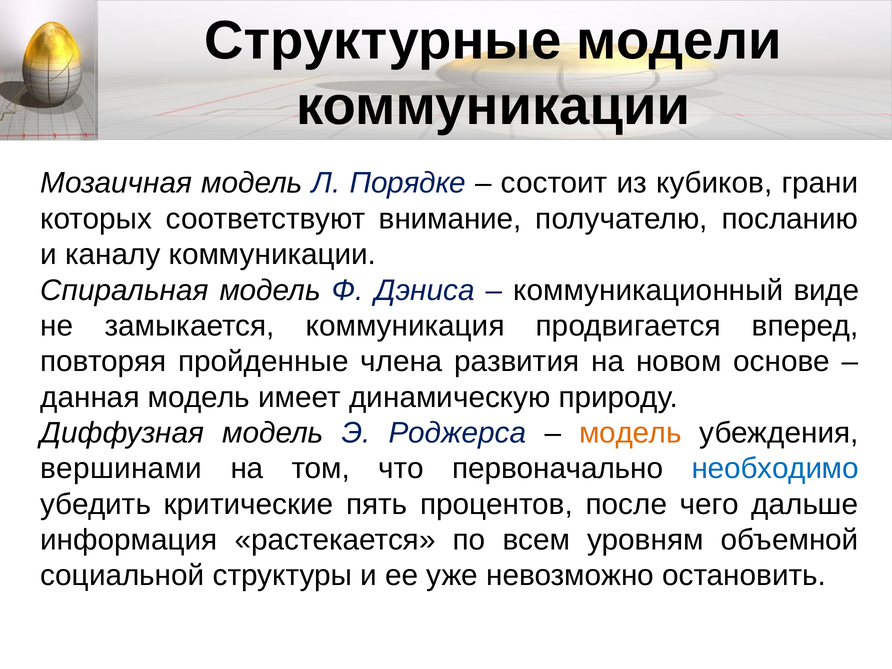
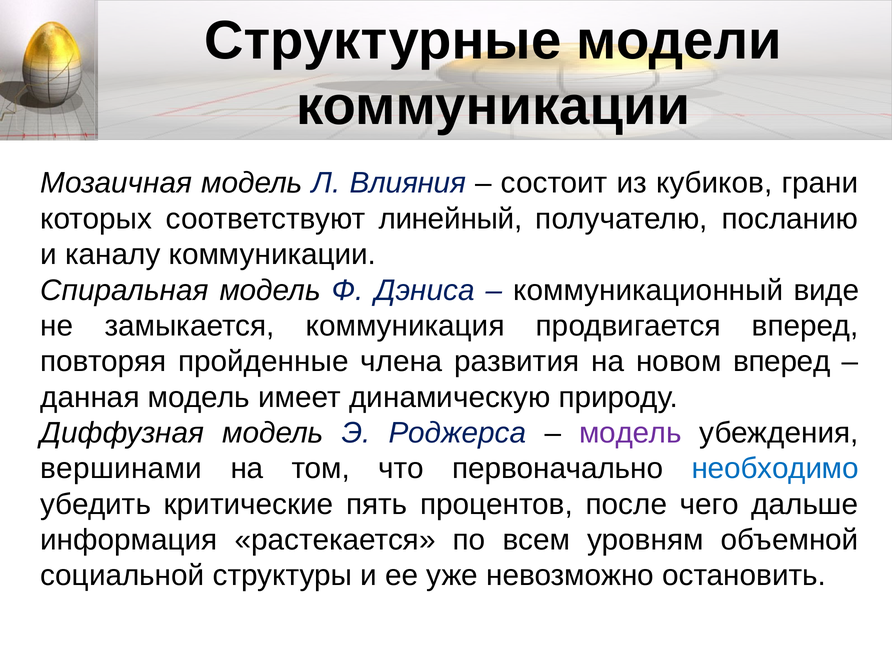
Порядке: Порядке -> Влияния (408, 183)
внимание: внимание -> линейный (450, 219)
новом основе: основе -> вперед (782, 362)
модель colour: orange -> purple (630, 433)
